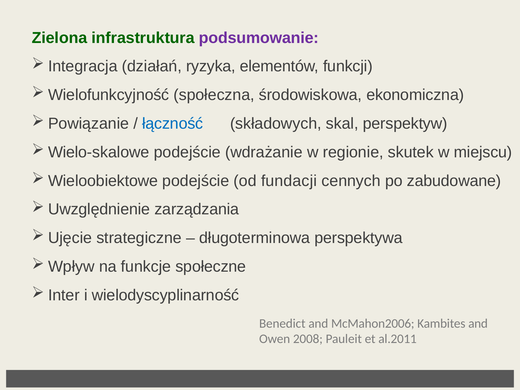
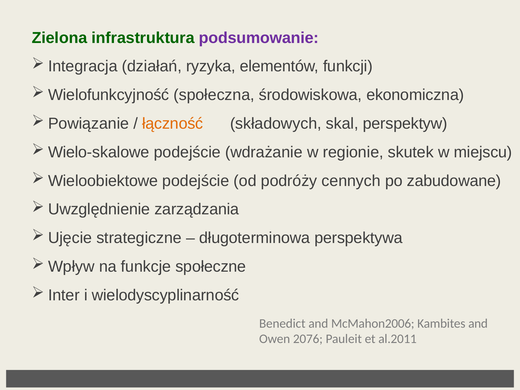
łączność colour: blue -> orange (173, 124)
fundacji: fundacji -> podróży (289, 181)
2008: 2008 -> 2076 (308, 339)
